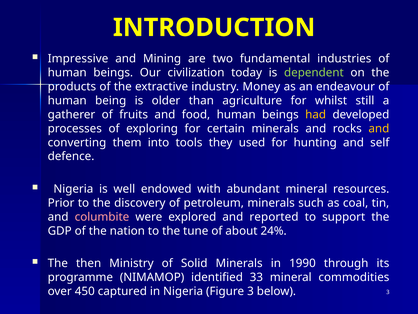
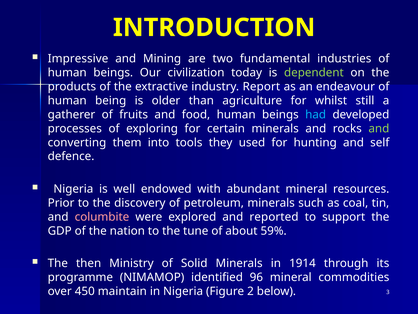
Money: Money -> Report (261, 87)
had colour: yellow -> light blue (316, 114)
and colour: yellow -> light green (379, 128)
24%: 24% -> 59% (274, 231)
1990: 1990 -> 1914 (302, 263)
33: 33 -> 96 (256, 277)
captured: captured -> maintain (122, 291)
Figure 3: 3 -> 2 (250, 291)
